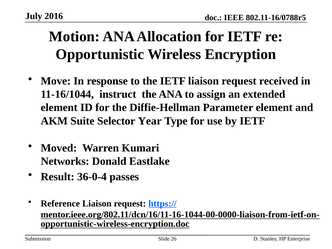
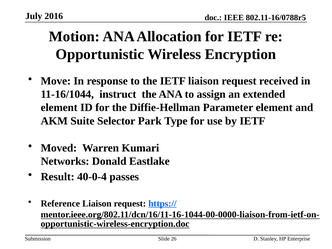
Year: Year -> Park (150, 121)
36-0-4: 36-0-4 -> 40-0-4 (92, 177)
